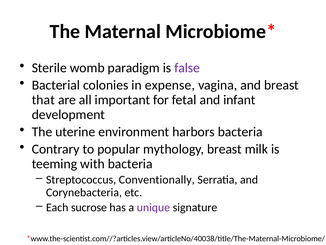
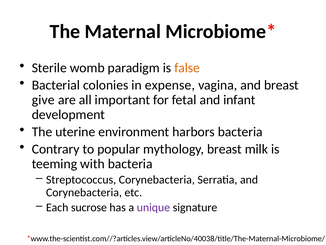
false colour: purple -> orange (187, 68)
that: that -> give (43, 100)
Streptococcus Conventionally: Conventionally -> Corynebacteria (157, 179)
